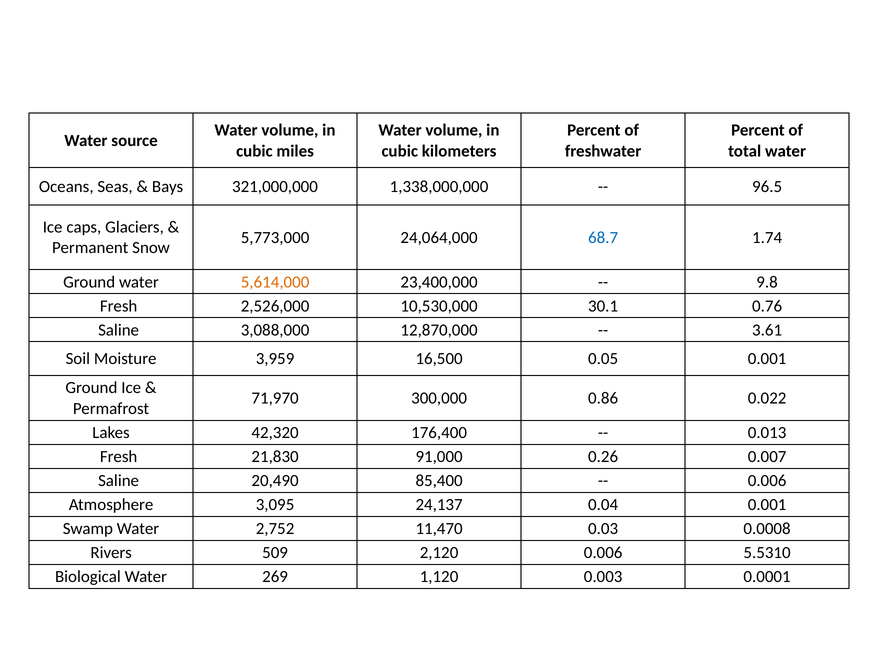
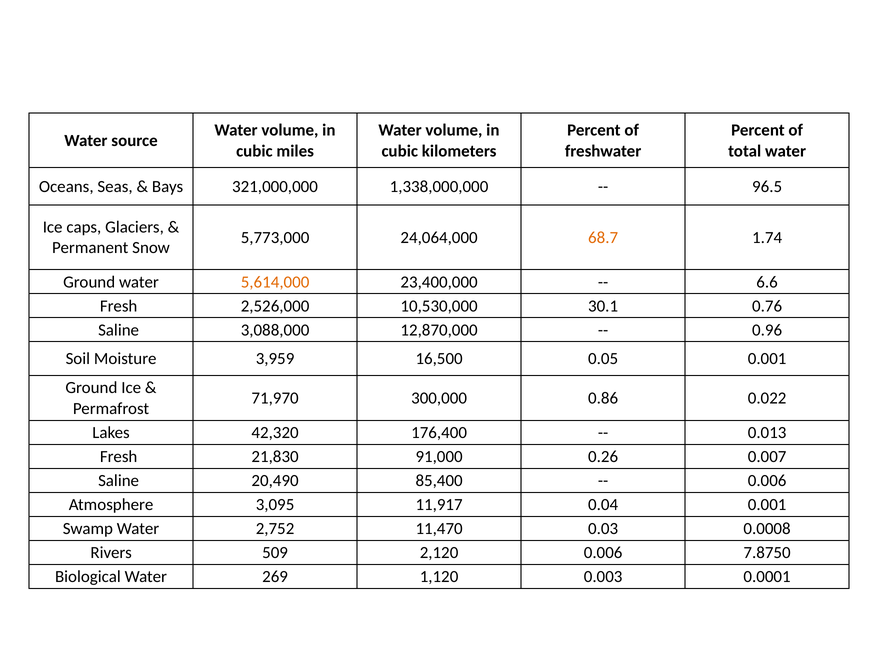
68.7 colour: blue -> orange (603, 237)
9.8: 9.8 -> 6.6 (767, 282)
3.61: 3.61 -> 0.96 (767, 330)
24,137: 24,137 -> 11,917 (439, 504)
5.5310: 5.5310 -> 7.8750 (767, 552)
